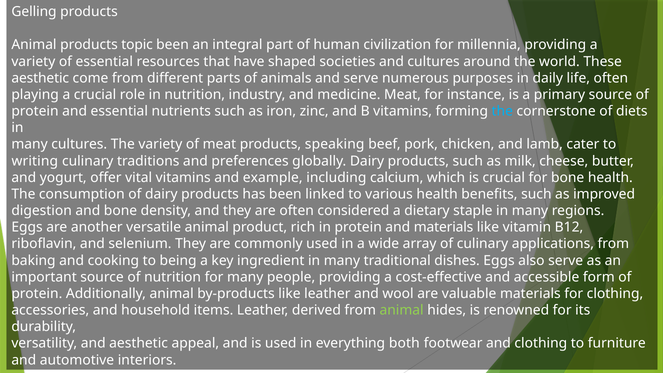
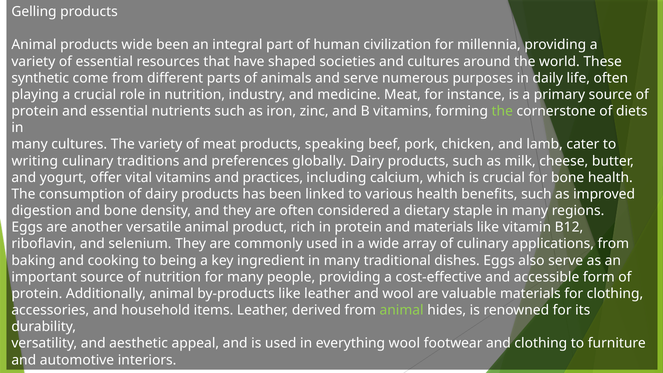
products topic: topic -> wide (137, 45)
aesthetic: aesthetic -> synthetic (40, 78)
the colour: light blue -> light green (502, 111)
example: example -> practices (273, 178)
everything both: both -> wool (404, 343)
